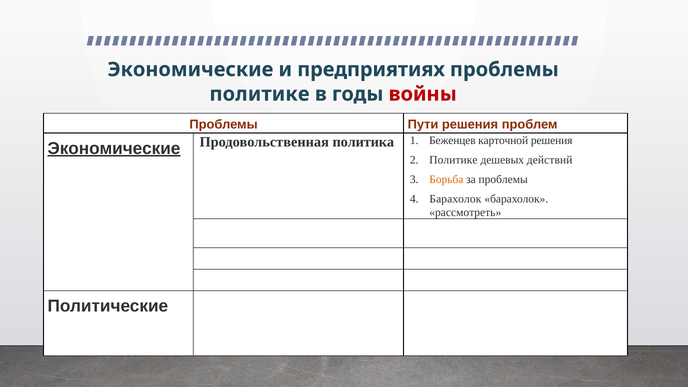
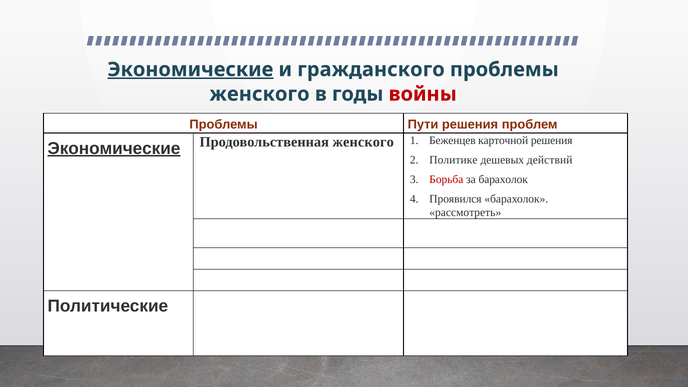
Экономические underline: none -> present (190, 70)
предприятиях: предприятиях -> гражданского (371, 70)
политике: политике -> женского (260, 94)
Продовольственная политика: политика -> женского (363, 142)
Борьба colour: orange -> red (446, 179)
за проблемы: проблемы -> барахолок (503, 179)
Барахолок: Барахолок -> Проявился (455, 199)
